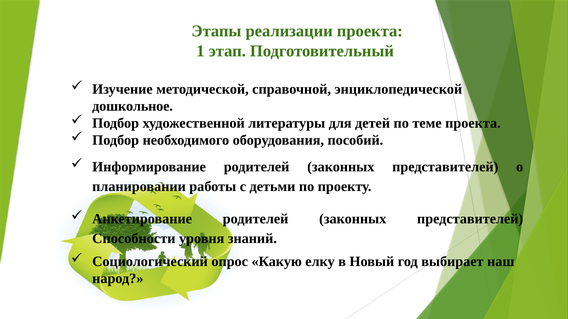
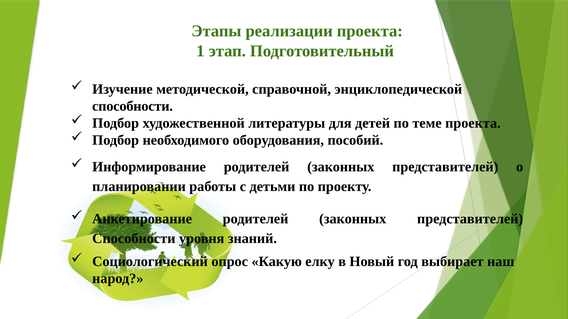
дошкольное: дошкольное -> способности (133, 106)
